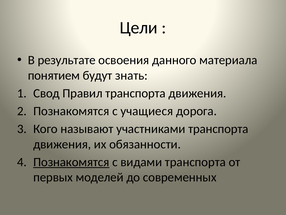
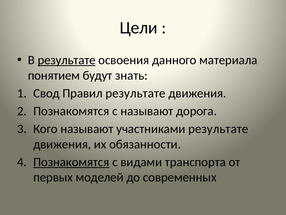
результате underline: none -> present (67, 60)
Правил транспорта: транспорта -> результате (135, 93)
с учащиеся: учащиеся -> называют (147, 111)
участниками транспорта: транспорта -> результате (218, 129)
